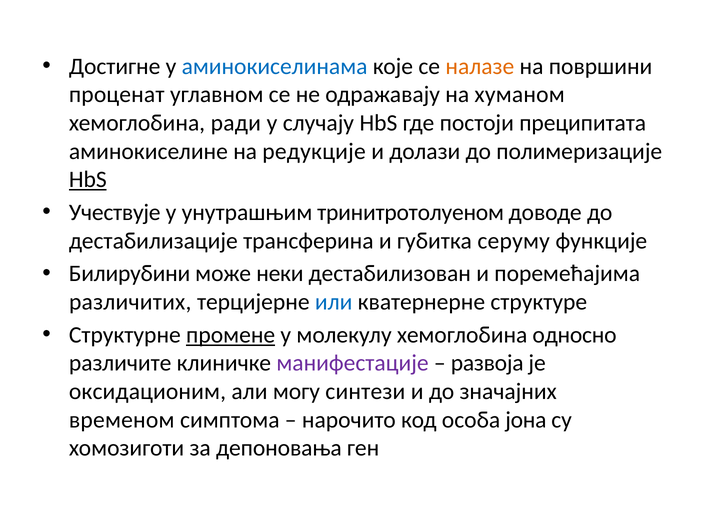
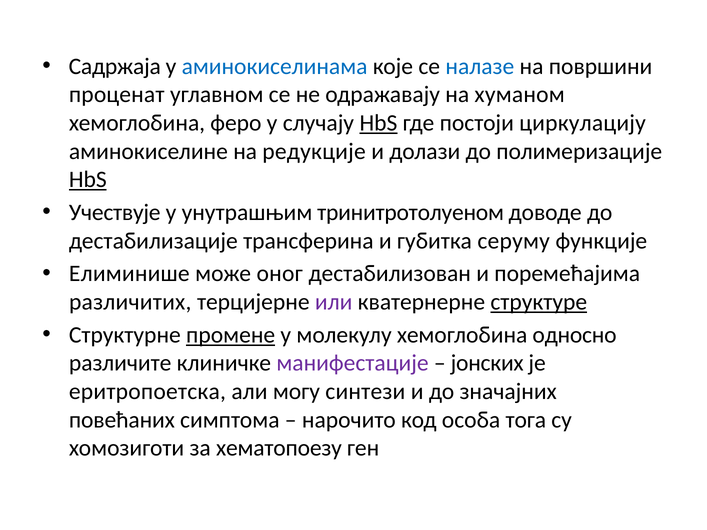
Достигне: Достигне -> Садржаја (115, 66)
налазе colour: orange -> blue (480, 66)
ради: ради -> феро (236, 123)
HbS underline: none -> present (378, 123)
преципитата: преципитата -> циркулацију (583, 123)
Билирубини: Билирубини -> Елиминише (129, 274)
неки: неки -> оног (280, 274)
или colour: blue -> purple (334, 302)
структуре underline: none -> present (539, 302)
развоја: развоја -> јонских (487, 363)
оксидационим: оксидационим -> еритропоетска (147, 392)
временом: временом -> повећаних (122, 420)
јона: јона -> тога (526, 420)
депоновања: депоновања -> хематопоезу (279, 448)
